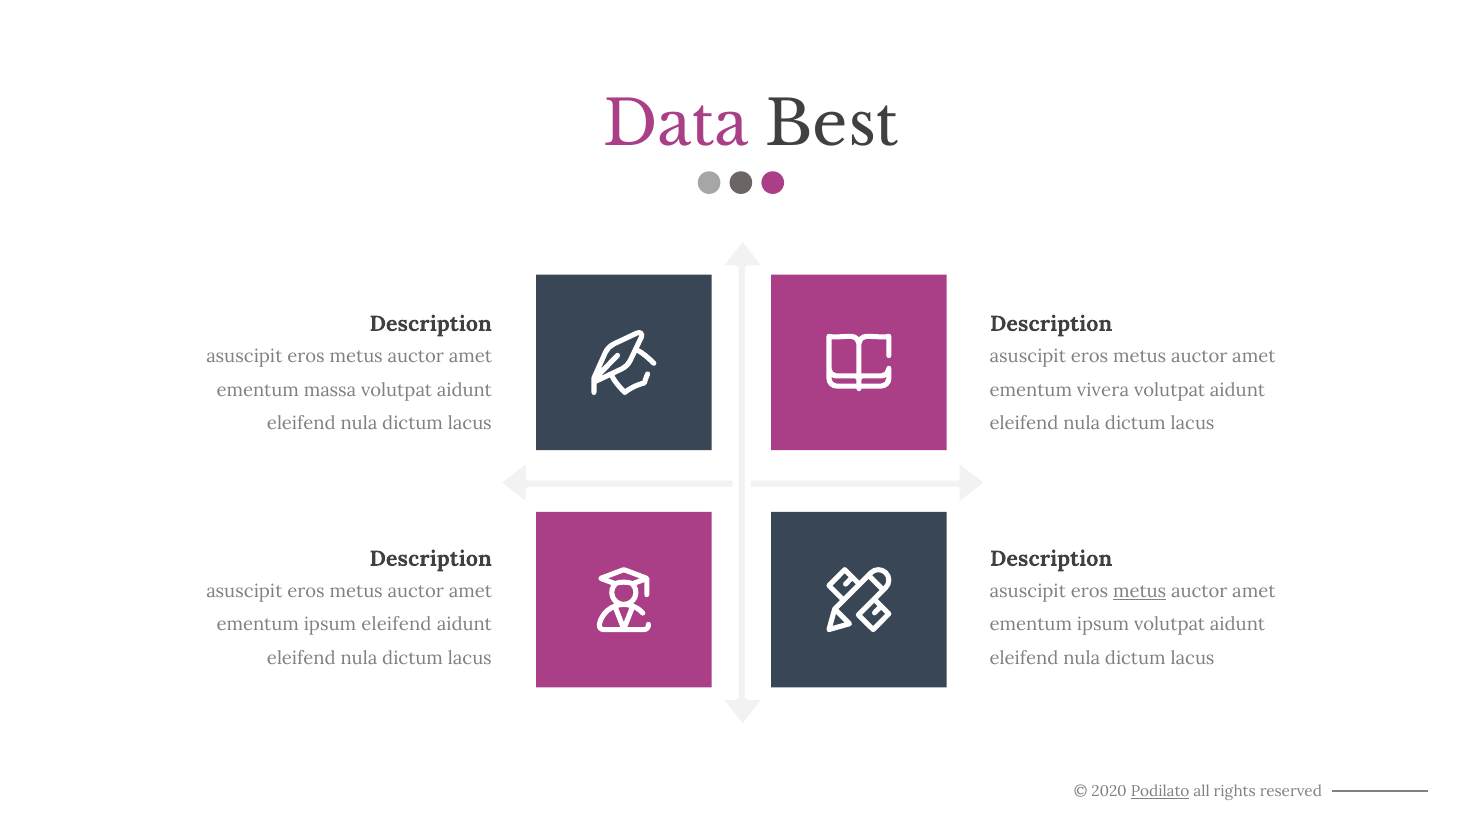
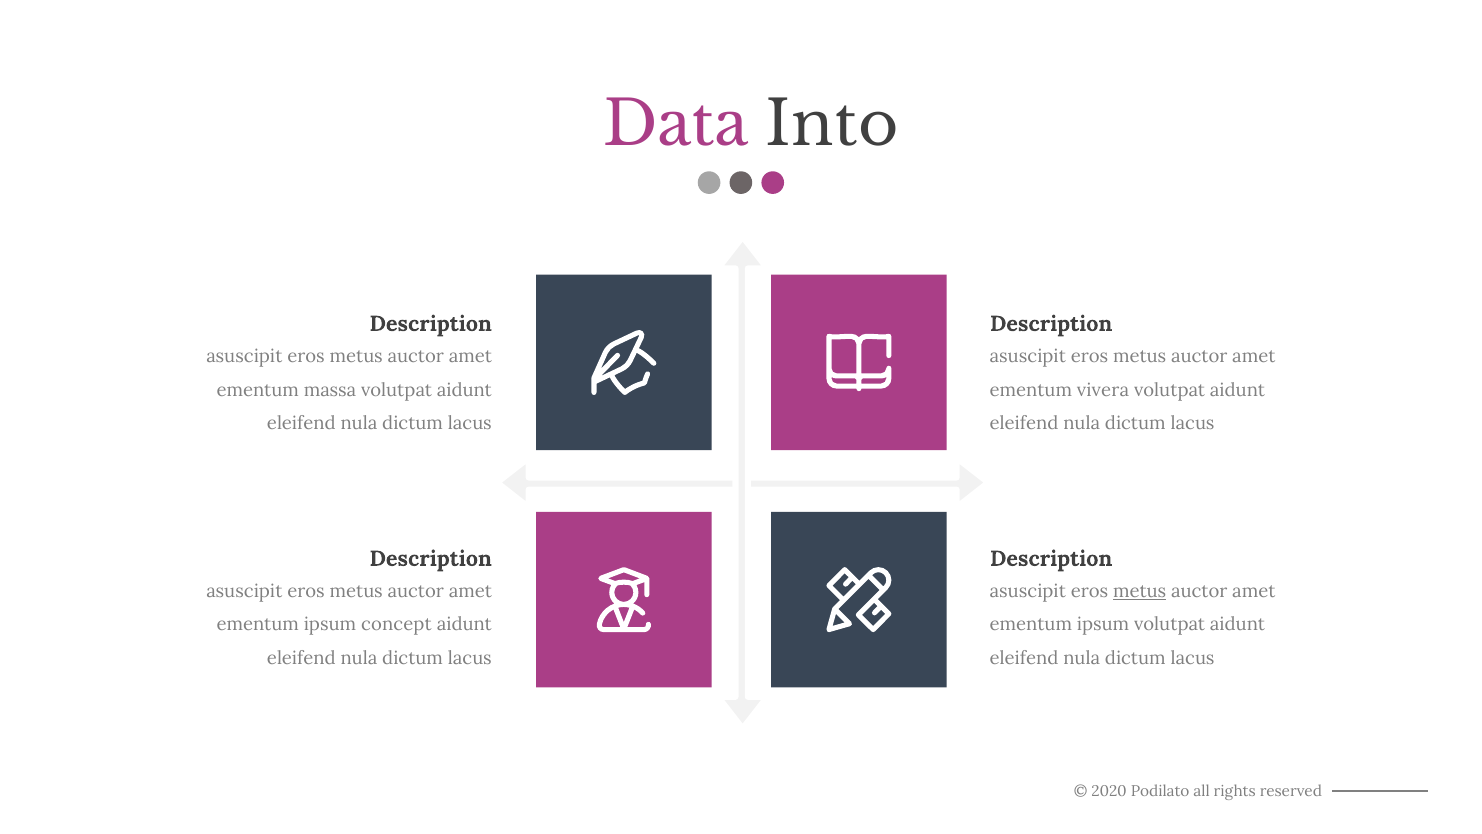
Best: Best -> Into (832, 125)
ipsum eleifend: eleifend -> concept (396, 624)
Podilato underline: present -> none (1160, 791)
